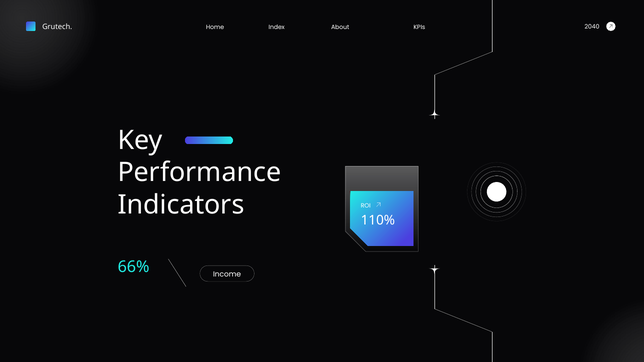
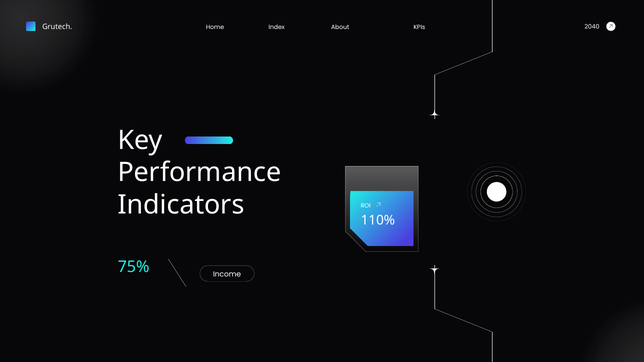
66%: 66% -> 75% (134, 267)
